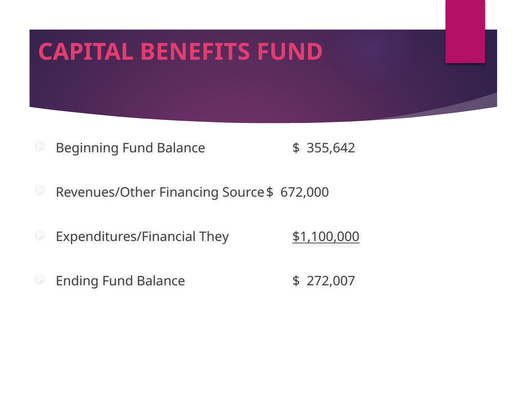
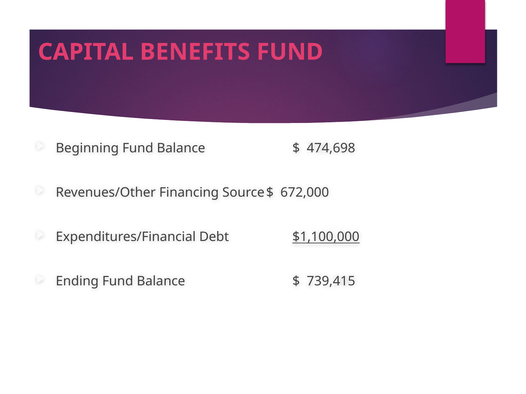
355,642: 355,642 -> 474,698 (331, 148)
They: They -> Debt (214, 237)
272,007: 272,007 -> 739,415 (331, 282)
